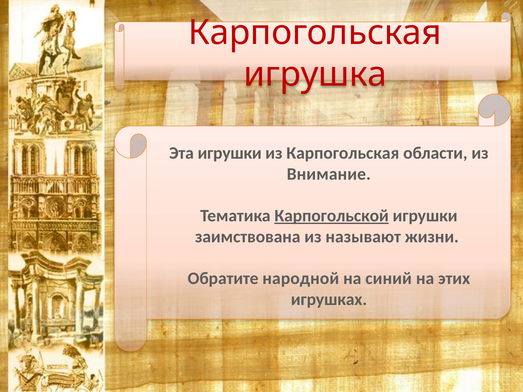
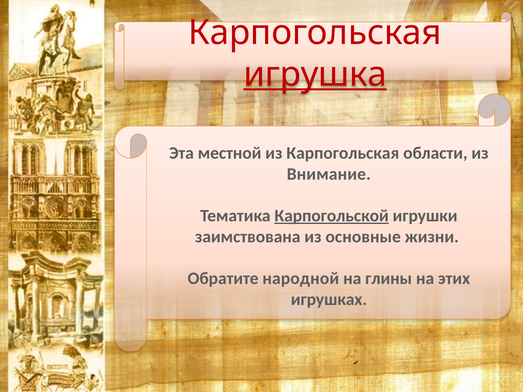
игрушка underline: none -> present (315, 74)
Эта игрушки: игрушки -> местной (230, 153)
называют: называют -> основные (363, 237)
синий: синий -> глины (389, 279)
